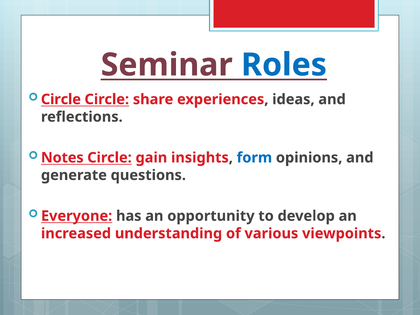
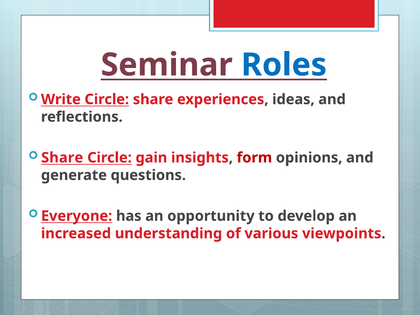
Circle: Circle -> Write (61, 99)
Notes: Notes -> Share (62, 158)
form colour: blue -> red (254, 158)
